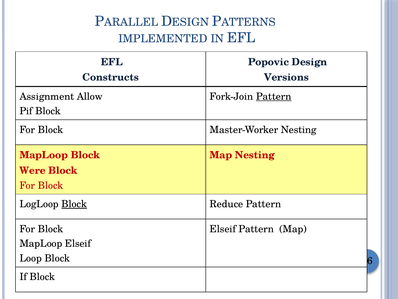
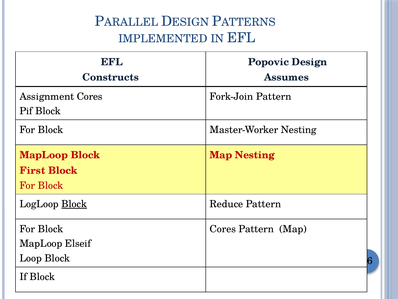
Versions: Versions -> Assumes (286, 77)
Assignment Allow: Allow -> Cores (90, 96)
Pattern underline: present -> none (274, 96)
Were: Were -> First (32, 170)
Elseif: Elseif -> Cores (223, 229)
